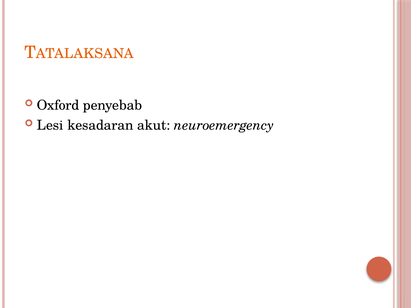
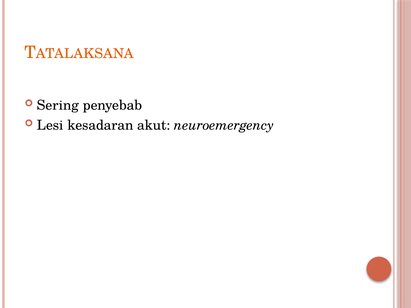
Oxford: Oxford -> Sering (58, 105)
